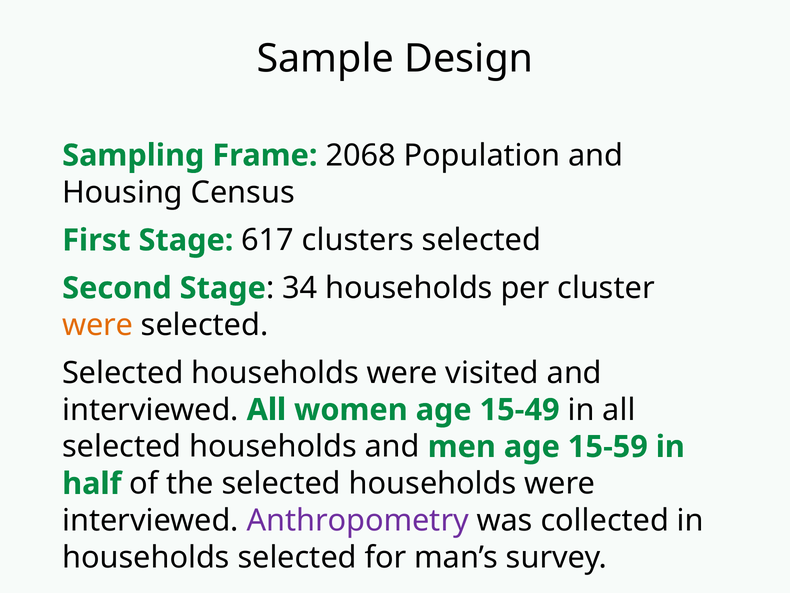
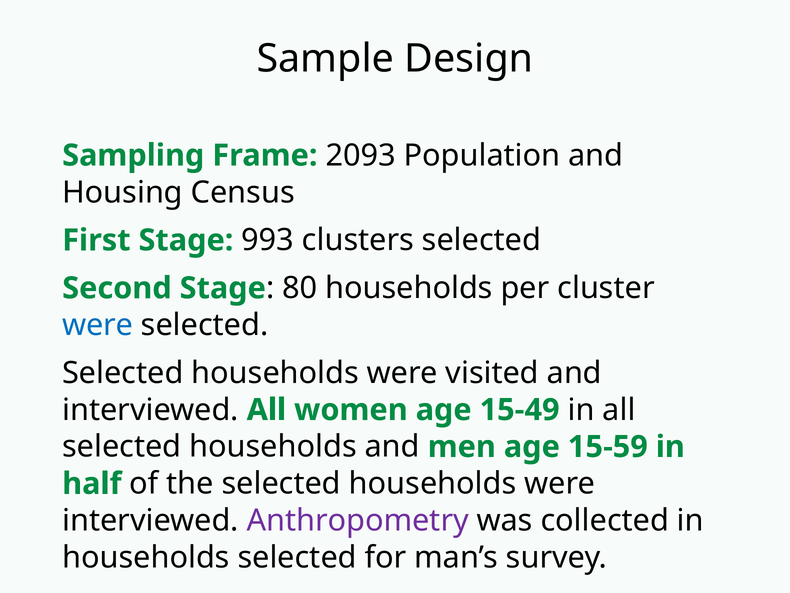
2068: 2068 -> 2093 (361, 155)
617: 617 -> 993 (268, 240)
34: 34 -> 80 (300, 288)
were colour: orange -> blue (98, 325)
